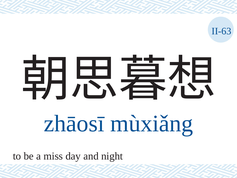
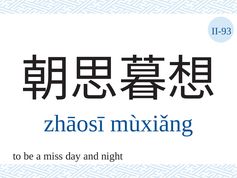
II-63: II-63 -> II-93 (221, 31)
